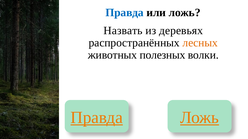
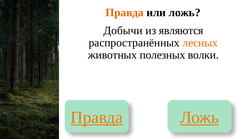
Правда colour: blue -> orange (125, 13)
Назвать: Назвать -> Добычи (123, 31)
деревьях: деревьях -> являются (181, 31)
